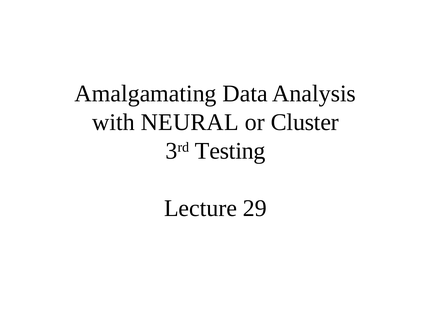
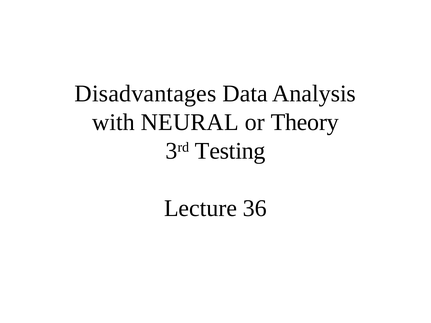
Amalgamating: Amalgamating -> Disadvantages (146, 94)
Cluster: Cluster -> Theory (305, 122)
29: 29 -> 36 (255, 208)
